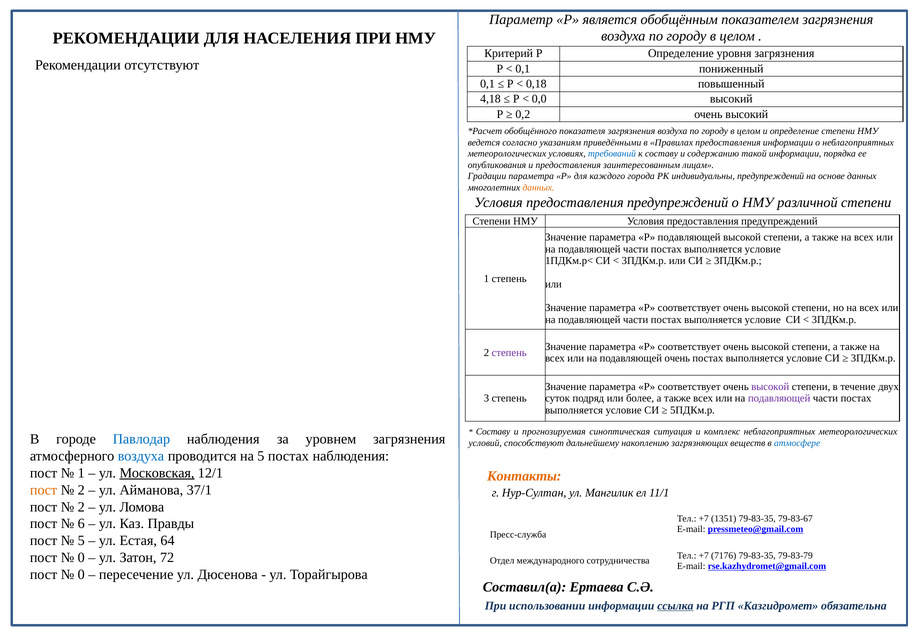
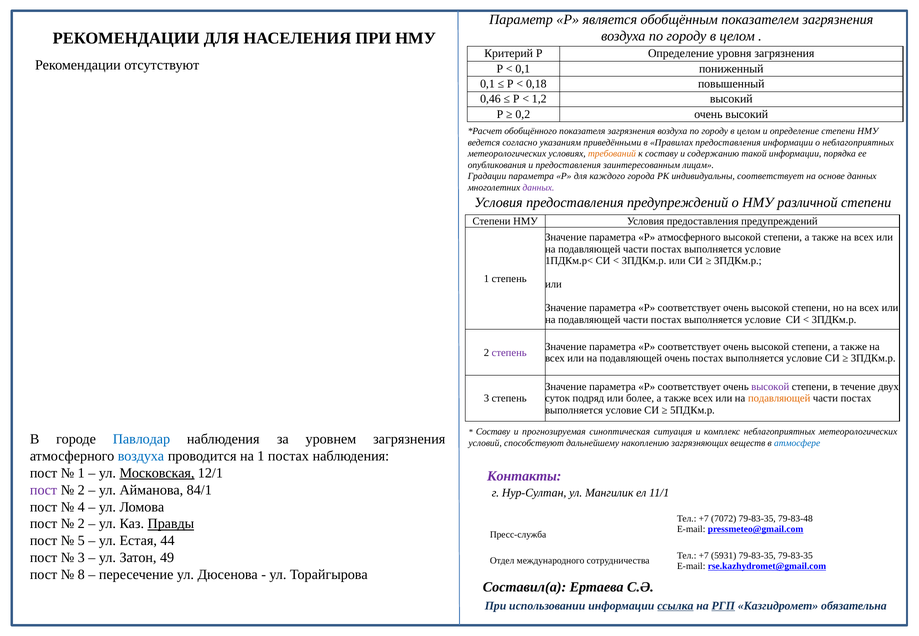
4,18: 4,18 -> 0,46 (490, 99)
0,0: 0,0 -> 1,2 (539, 99)
требований colour: blue -> orange (612, 154)
индивидуальны предупреждений: предупреждений -> соответствует (771, 176)
данных colour: orange -> purple (538, 188)
Р подавляющей: подавляющей -> атмосферного (689, 237)
подавляющей colour: purple -> orange (779, 399)
на 5: 5 -> 1 (261, 456)
Контакты colour: orange -> purple (524, 476)
пост colour: orange -> purple (44, 490)
37/1: 37/1 -> 84/1 (199, 490)
2: 2 -> 4 (81, 507)
1351: 1351 -> 7072 (724, 519)
79-83-67: 79-83-67 -> 79-83-48 (795, 519)
6: 6 -> 2 (81, 524)
Правды underline: none -> present (171, 524)
64: 64 -> 44 (168, 541)
7176: 7176 -> 5931 (724, 556)
79-83-35 79-83-79: 79-83-79 -> 79-83-35 (795, 556)
0: 0 -> 3 (81, 558)
72: 72 -> 49 (167, 558)
0: 0 -> 8 (81, 575)
РГП underline: none -> present (723, 606)
